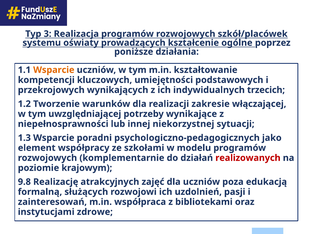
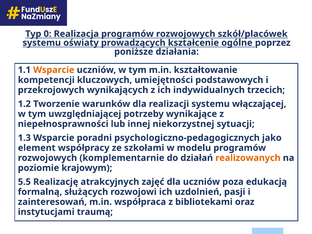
3: 3 -> 0 (48, 34)
realizacji zakresie: zakresie -> systemu (211, 104)
realizowanych colour: red -> orange (248, 158)
9.8: 9.8 -> 5.5 (24, 182)
zdrowe: zdrowe -> traumą (95, 212)
